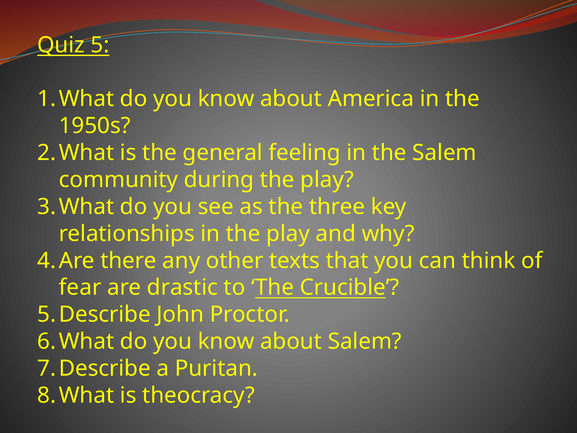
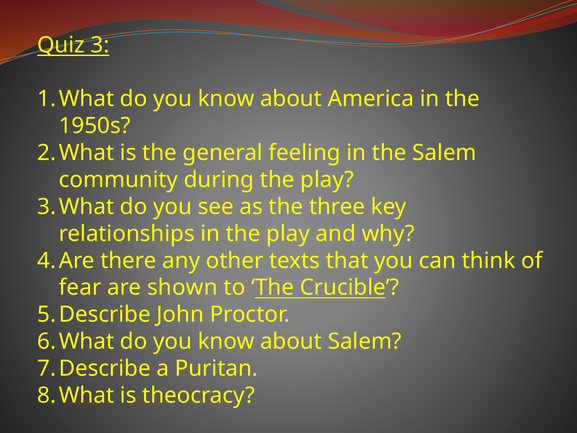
5: 5 -> 3 (100, 45)
drastic: drastic -> shown (182, 287)
